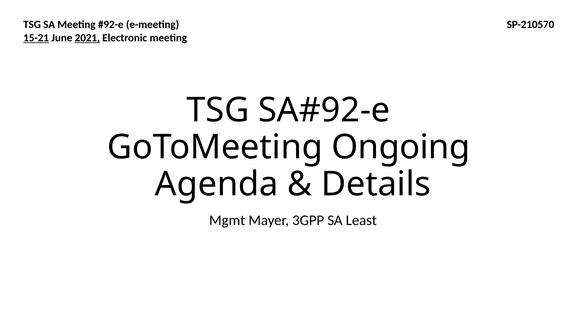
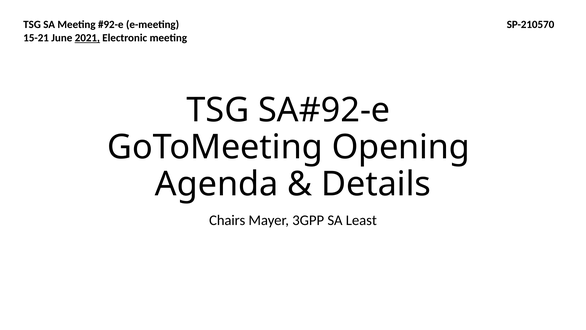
15-21 underline: present -> none (36, 38)
Ongoing: Ongoing -> Opening (401, 147)
Mgmt: Mgmt -> Chairs (227, 220)
